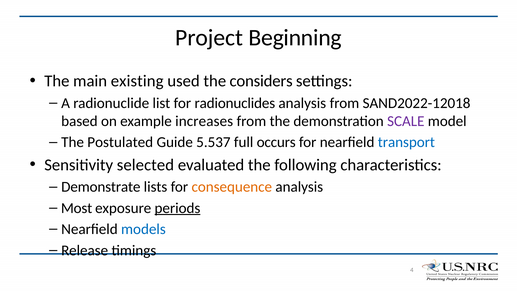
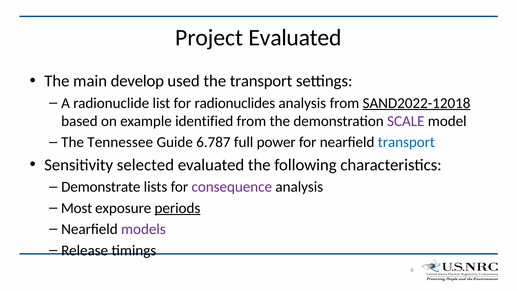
Project Beginning: Beginning -> Evaluated (295, 38)
existing: existing -> develop (137, 81)
the considers: considers -> transport (261, 81)
SAND2022-12018 underline: none -> present (417, 103)
increases: increases -> identified (204, 121)
Postulated: Postulated -> Tennessee (120, 142)
5.537: 5.537 -> 6.787 (213, 142)
occurs: occurs -> power (276, 142)
consequence colour: orange -> purple (232, 187)
models colour: blue -> purple (143, 229)
